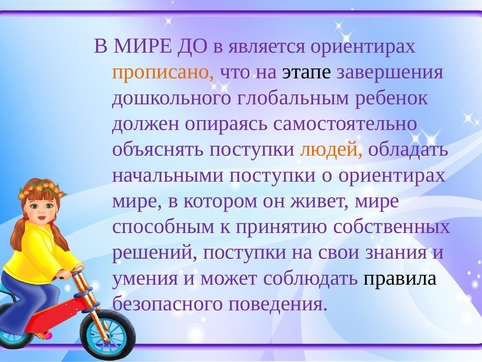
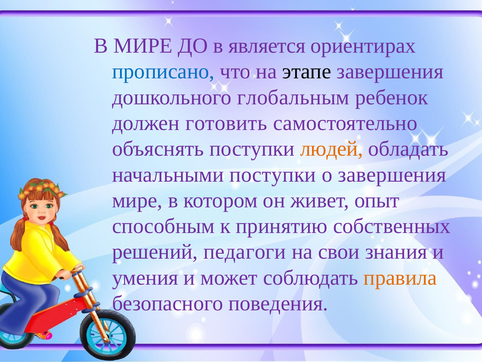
прописано colour: orange -> blue (163, 71)
опираясь: опираясь -> готовить (226, 123)
о ориентирах: ориентирах -> завершения (392, 174)
живет мире: мире -> опыт (377, 200)
решений поступки: поступки -> педагоги (245, 252)
правила colour: black -> orange (400, 277)
